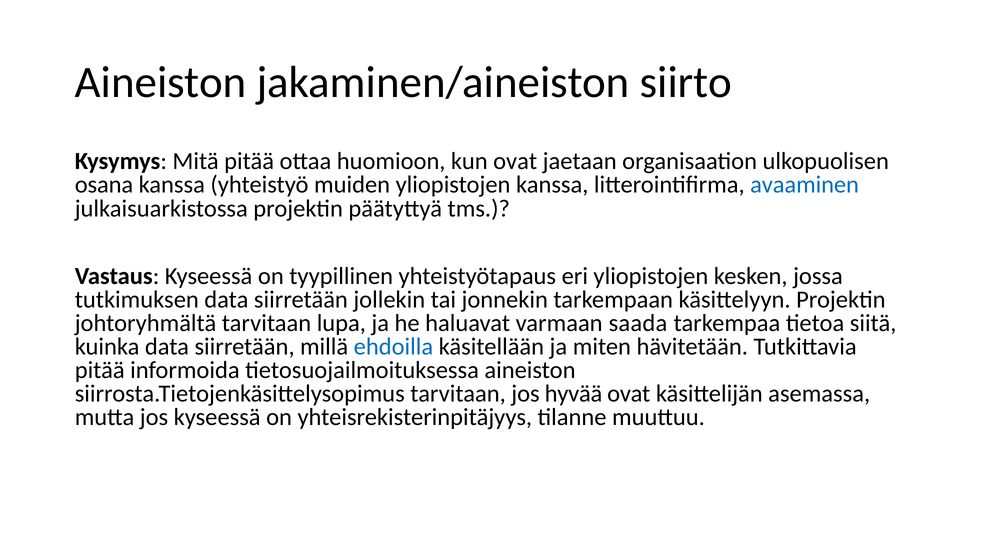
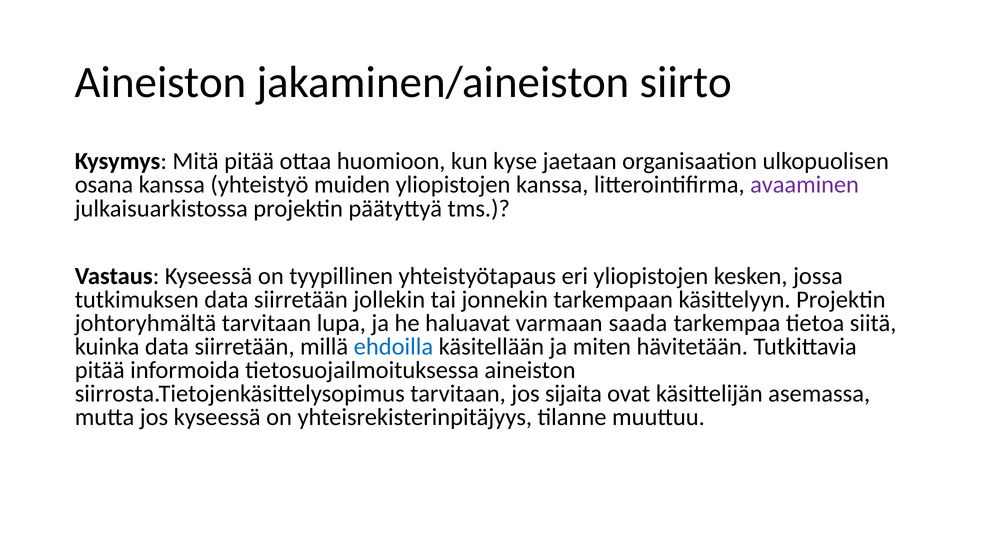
kun ovat: ovat -> kyse (515, 161)
avaaminen colour: blue -> purple (805, 185)
hyvää: hyvää -> sijaita (574, 394)
